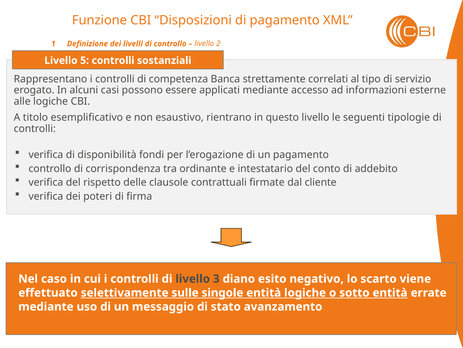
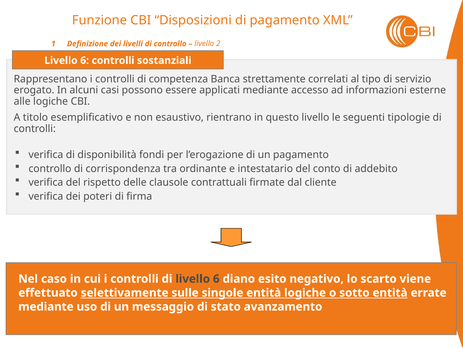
5: 5 -> 6 (85, 60)
di livello 3: 3 -> 6 (216, 278)
